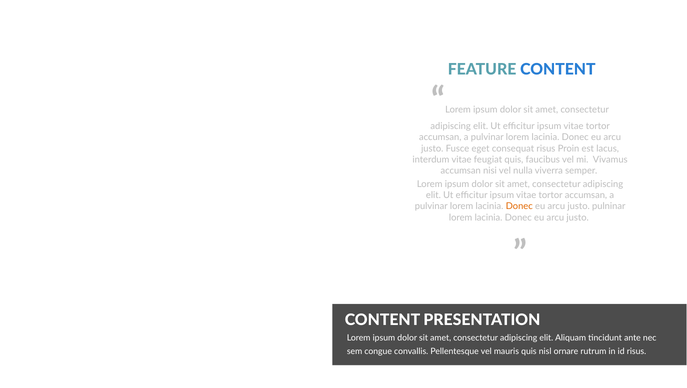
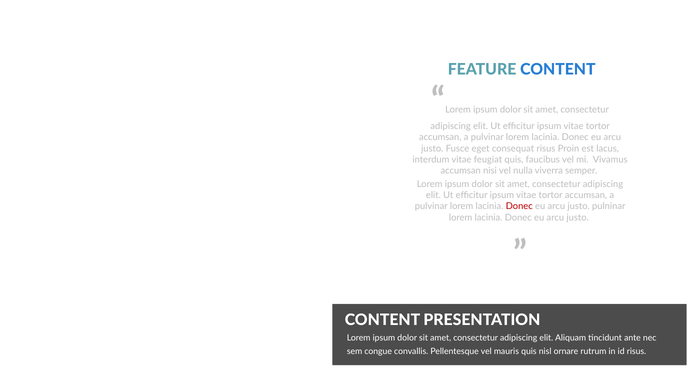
Donec colour: orange -> red (519, 206)
